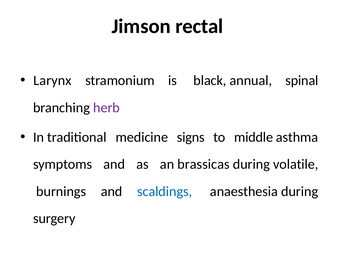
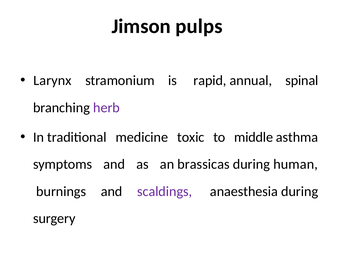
rectal: rectal -> pulps (199, 26)
black: black -> rapid (210, 81)
signs: signs -> toxic (191, 137)
volatile: volatile -> human (296, 164)
scaldings colour: blue -> purple (165, 192)
